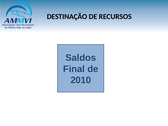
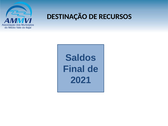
2010: 2010 -> 2021 (81, 80)
